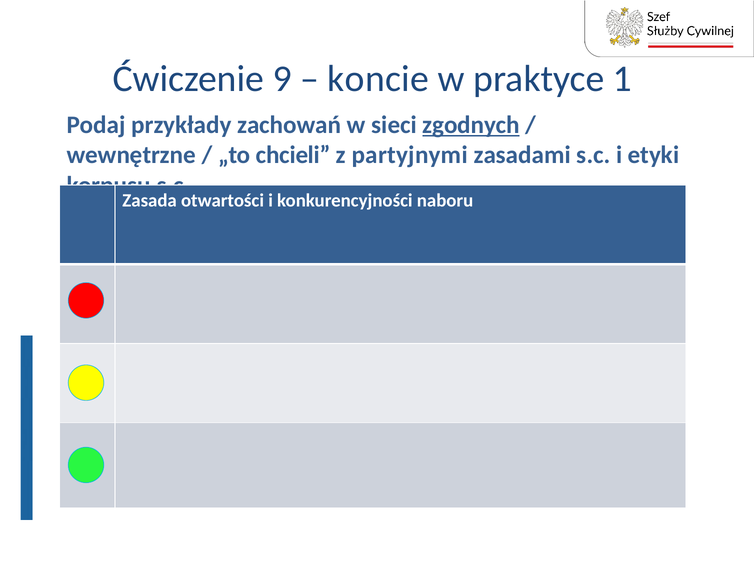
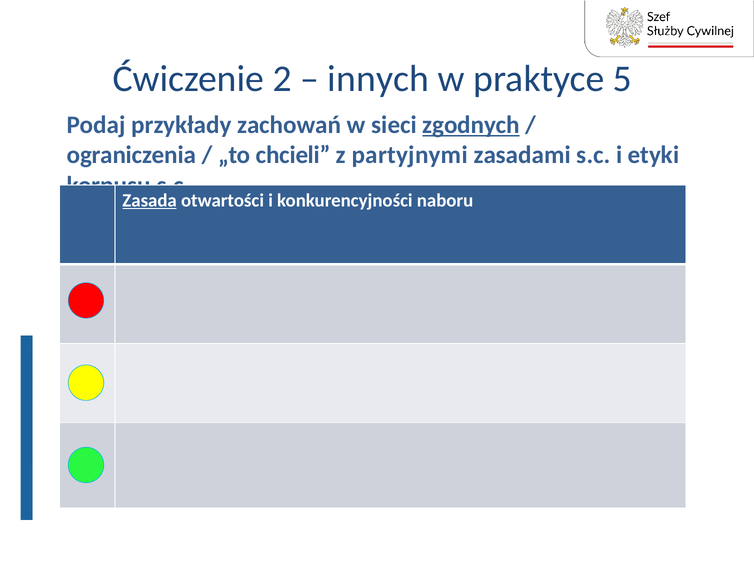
9: 9 -> 2 (282, 79)
koncie: koncie -> innych (378, 79)
1: 1 -> 5 (622, 79)
wewnętrzne: wewnętrzne -> ograniczenia (131, 155)
Zasada underline: none -> present (150, 201)
